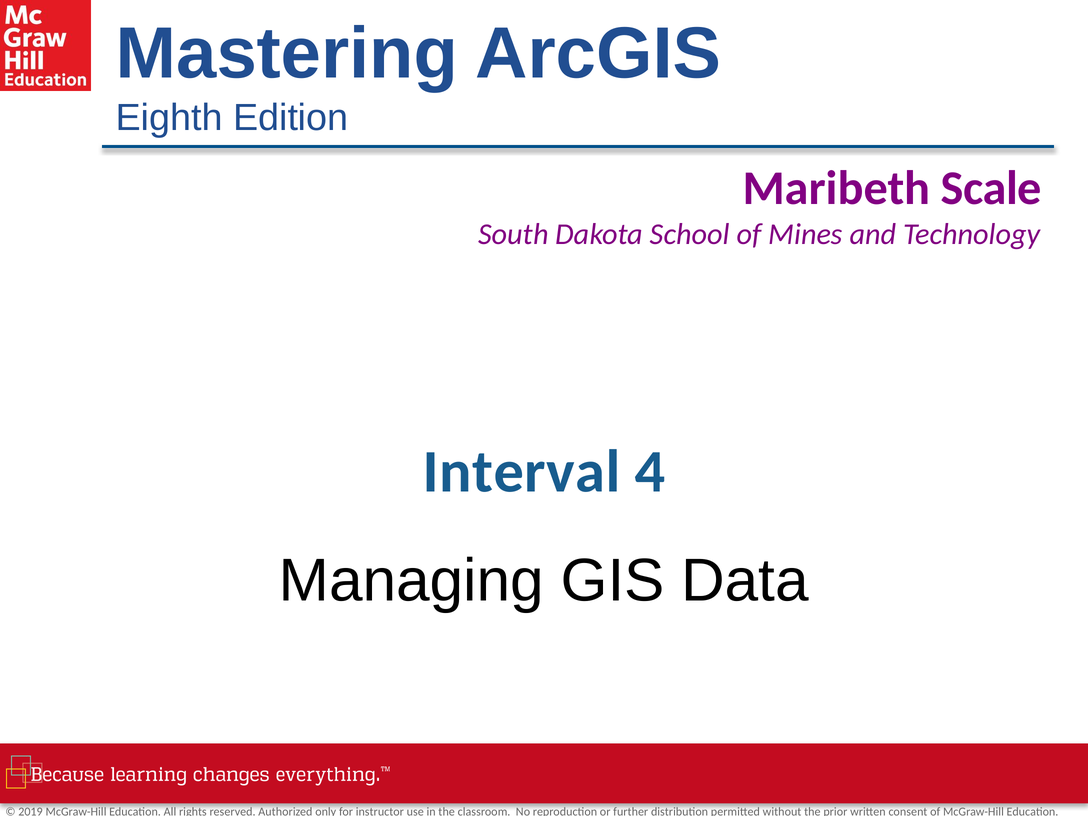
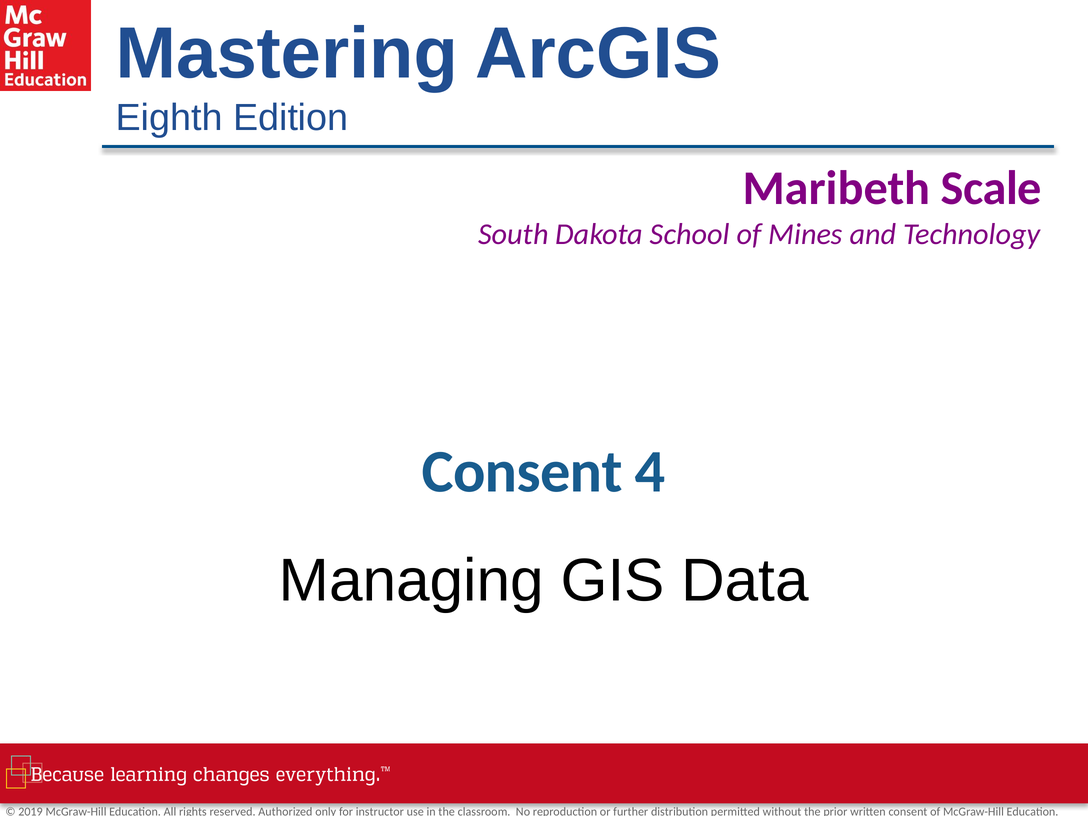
Interval: Interval -> Consent (522, 472)
